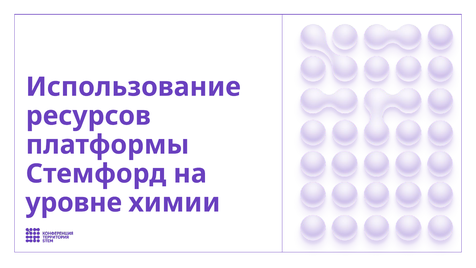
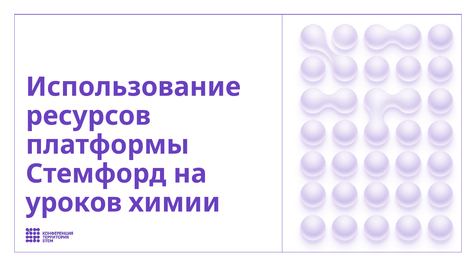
уровне: уровне -> уроков (74, 202)
